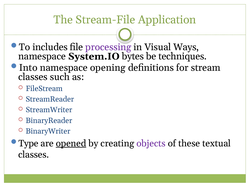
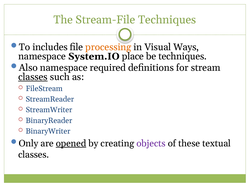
Stream-File Application: Application -> Techniques (167, 20)
processing colour: purple -> orange (108, 47)
bytes: bytes -> place (133, 57)
Into: Into -> Also (28, 68)
opening: opening -> required (108, 68)
classes underline: none -> present (33, 77)
Type: Type -> Only (28, 144)
